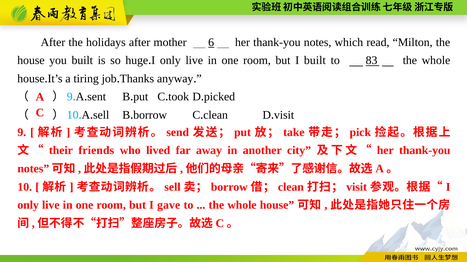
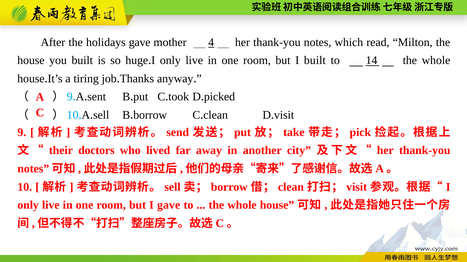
holidays after: after -> gave (140, 42)
6: 6 -> 4 (211, 42)
83: 83 -> 14 (372, 61)
friends: friends -> doctors (96, 151)
